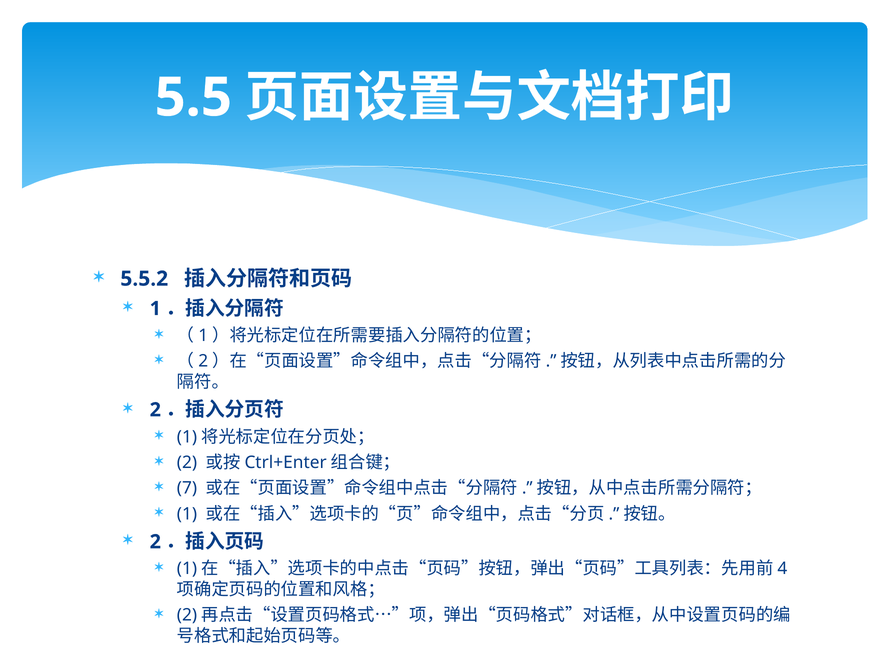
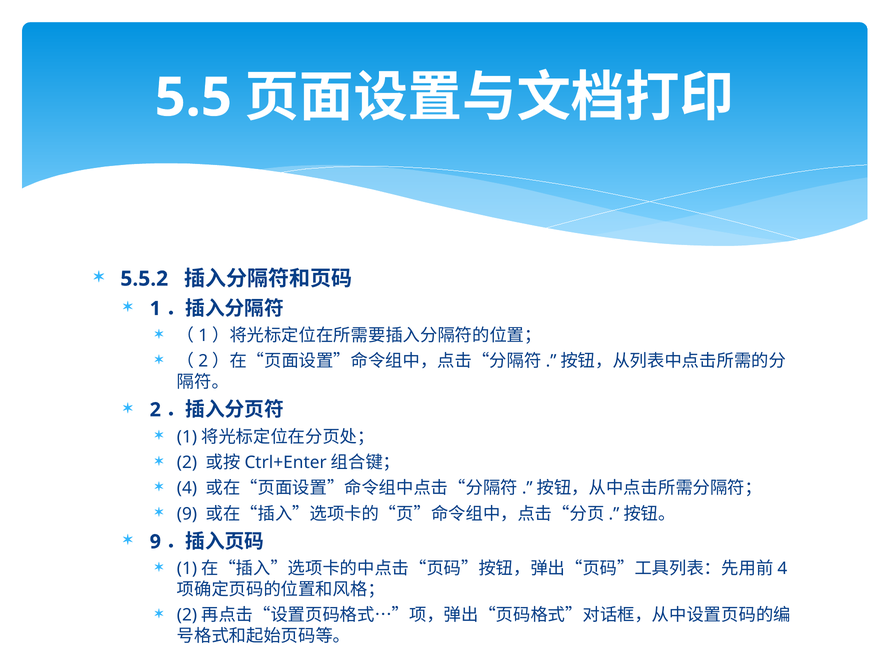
7: 7 -> 4 (187, 488)
1: 1 -> 9 (187, 514)
2: 2 -> 9 (155, 542)
